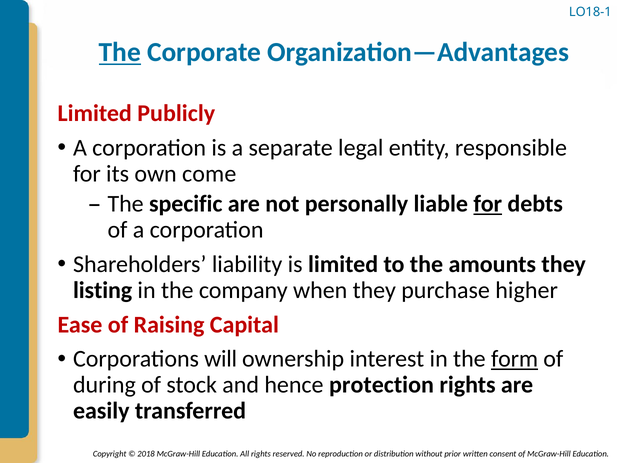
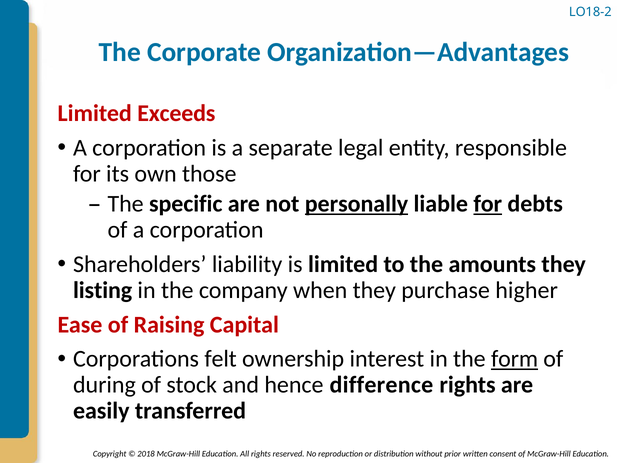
LO18-1: LO18-1 -> LO18-2 (590, 12)
The underline: present -> none (120, 52)
Publicly: Publicly -> Exceeds (176, 113)
come: come -> those (209, 174)
personally underline: none -> present (356, 204)
will: will -> felt (221, 359)
protection: protection -> difference (381, 385)
